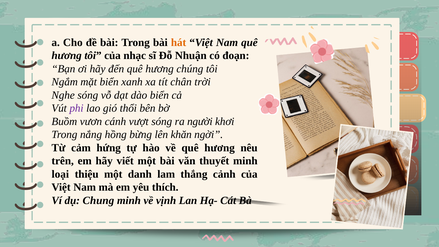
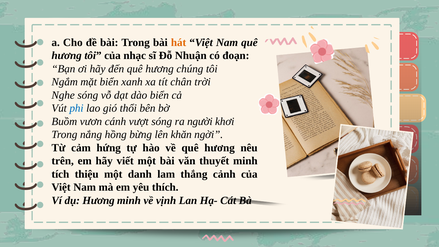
phi colour: purple -> blue (77, 108)
loại: loại -> tích (60, 174)
dụ Chung: Chung -> Hương (99, 200)
